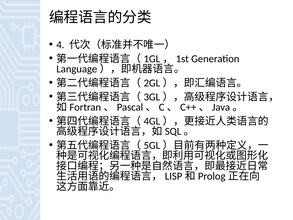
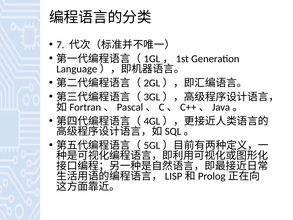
4: 4 -> 7 (60, 45)
